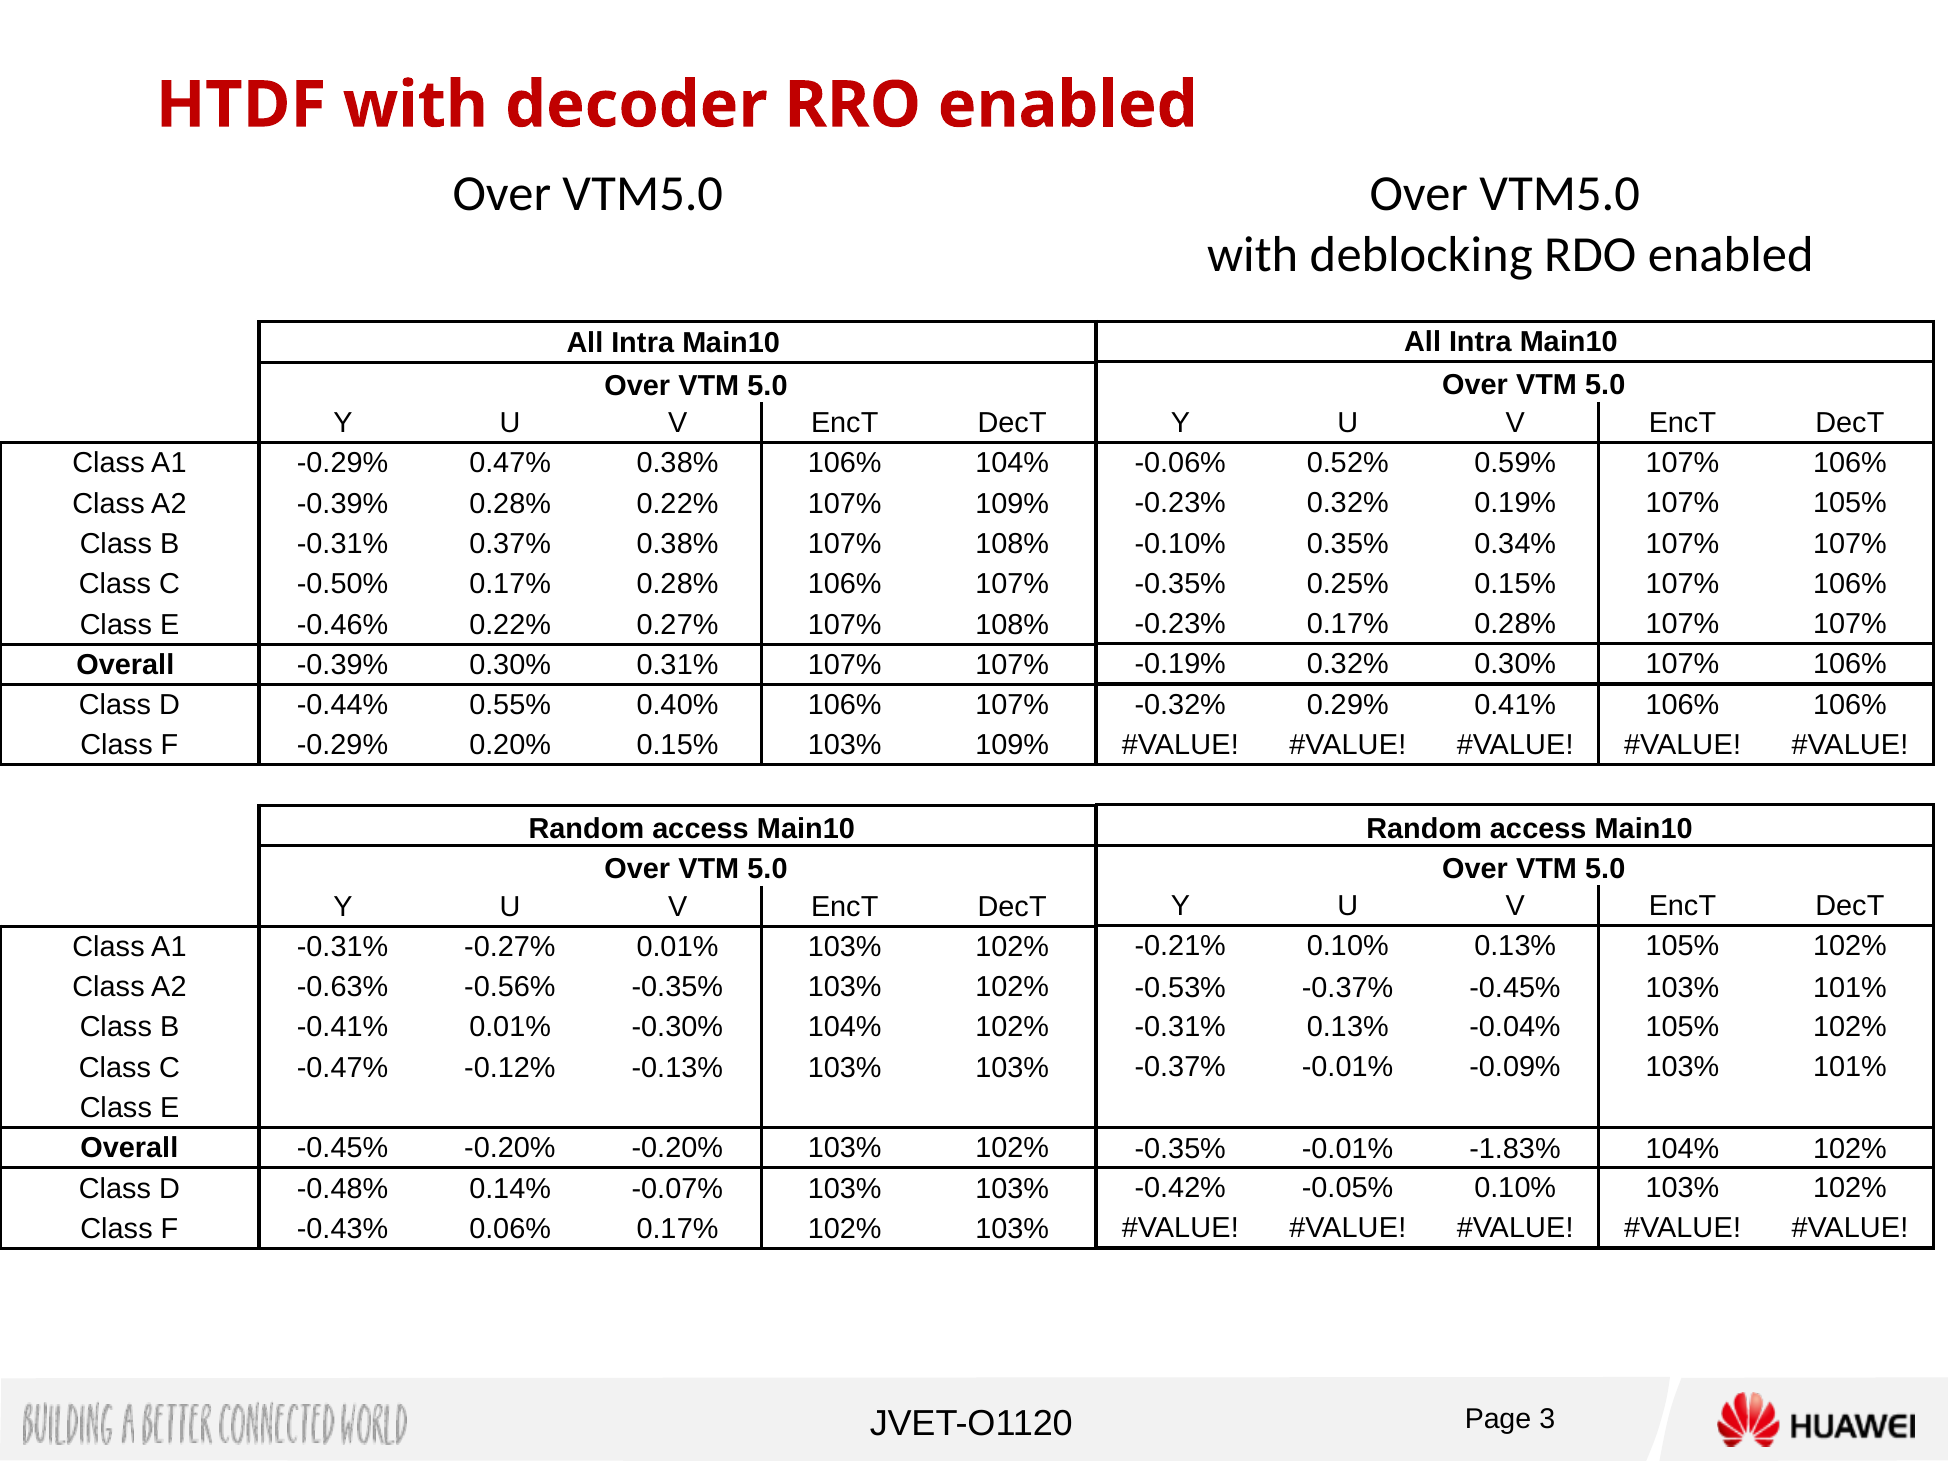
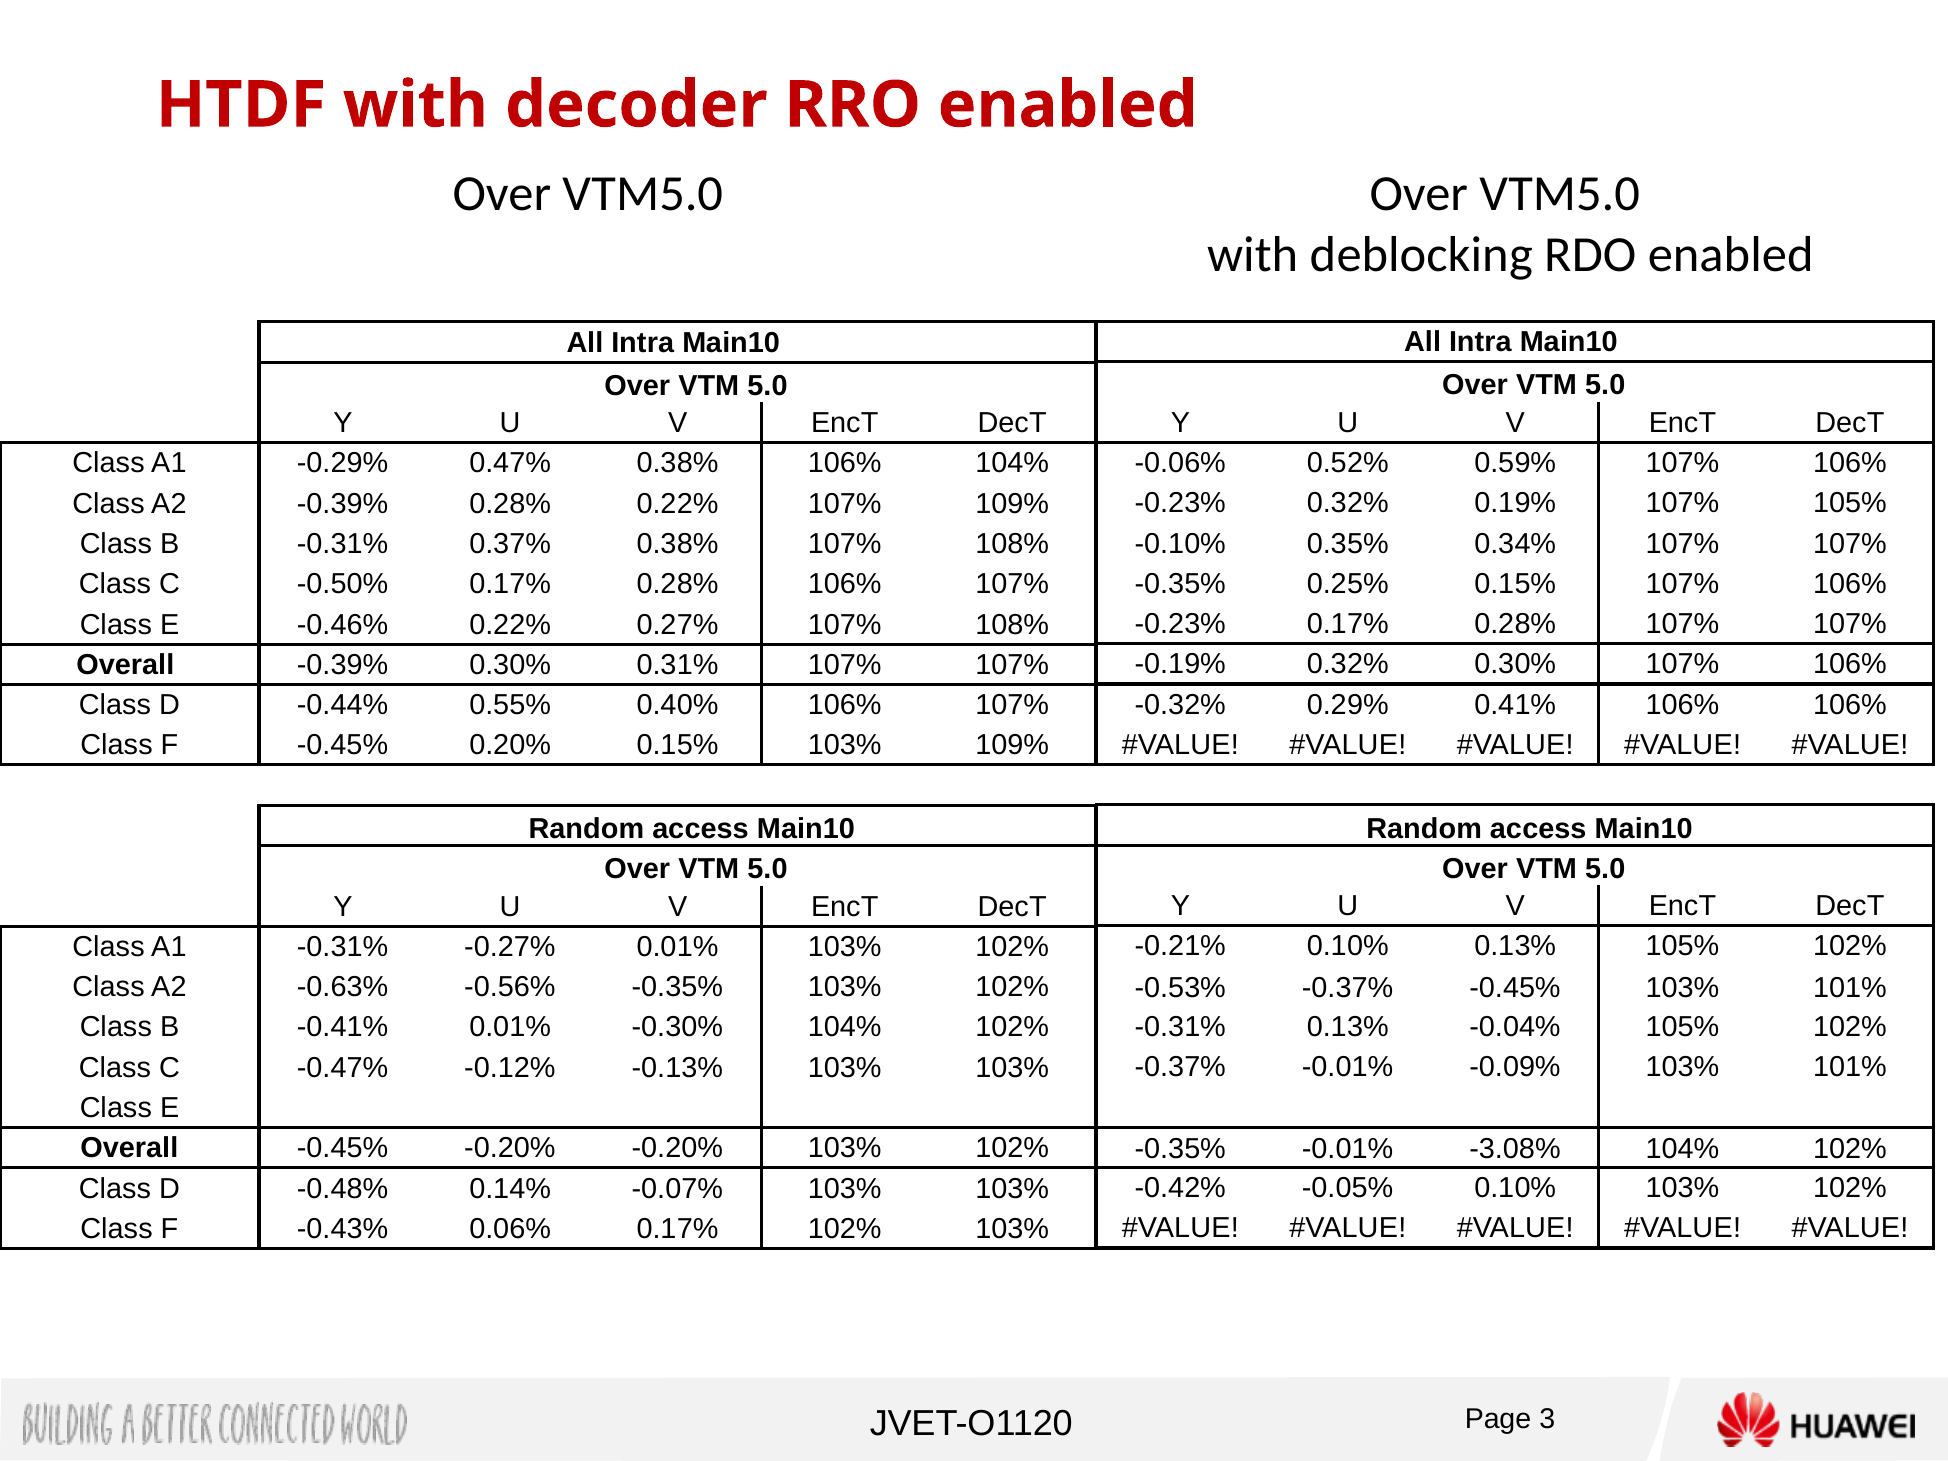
F -0.29%: -0.29% -> -0.45% (343, 745)
-1.83%: -1.83% -> -3.08% (1515, 1149)
